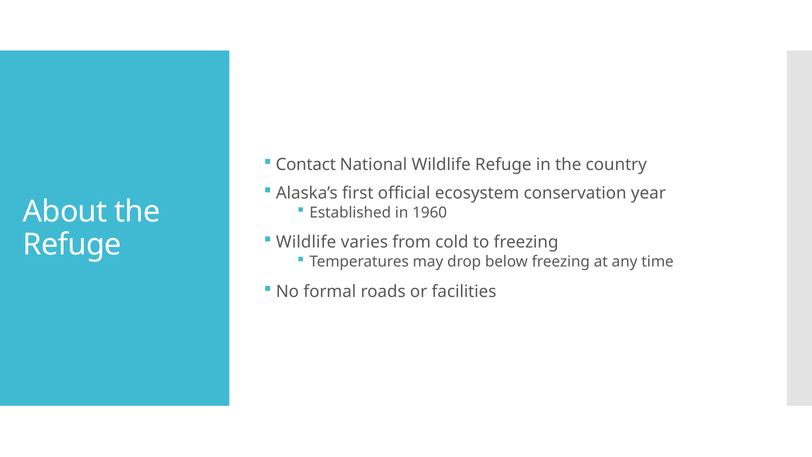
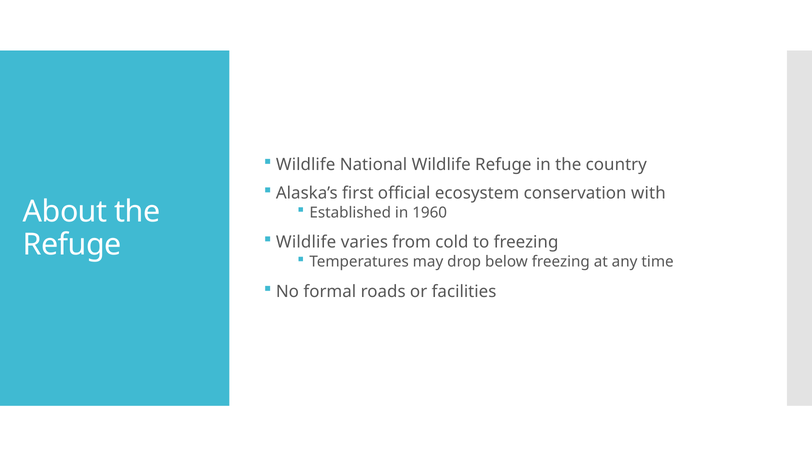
Contact: Contact -> Wildlife (306, 165)
year: year -> with (648, 193)
